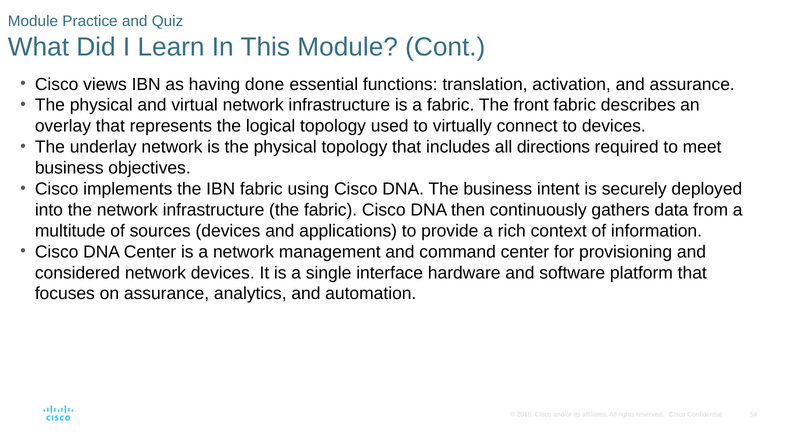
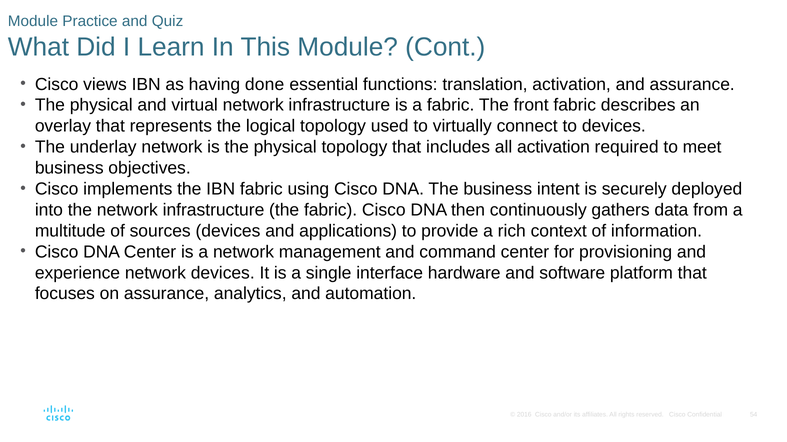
all directions: directions -> activation (553, 147)
considered: considered -> experience (77, 273)
